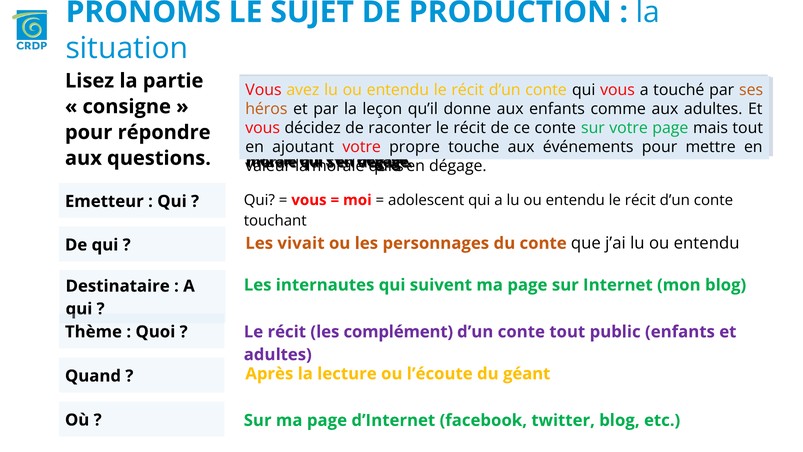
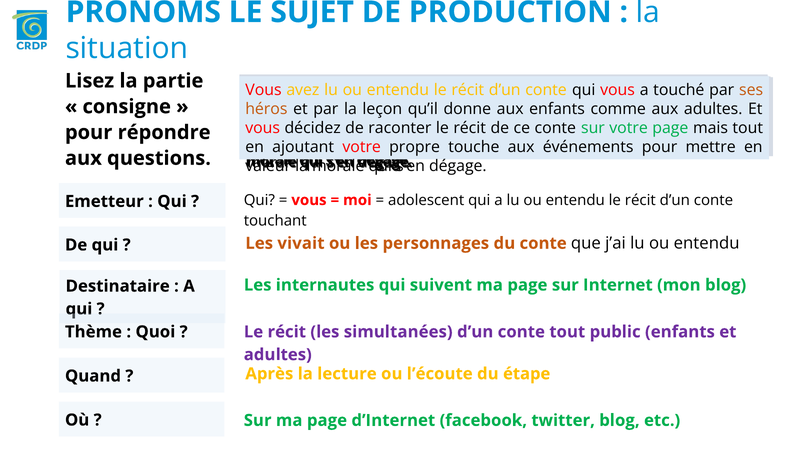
complément: complément -> simultanées (398, 332)
géant: géant -> étape (527, 373)
